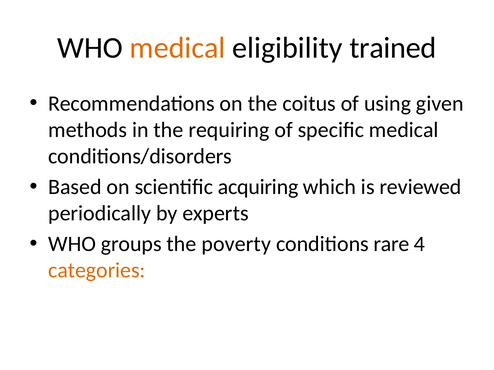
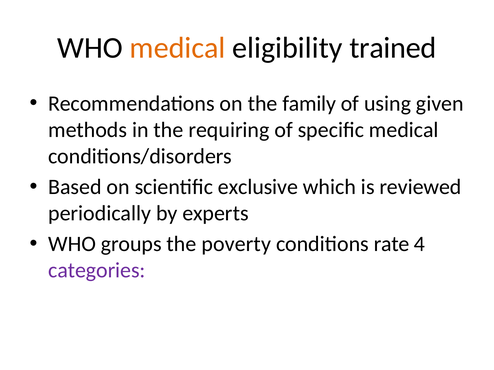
coitus: coitus -> family (309, 104)
acquiring: acquiring -> exclusive (258, 187)
rare: rare -> rate (392, 244)
categories colour: orange -> purple (97, 271)
